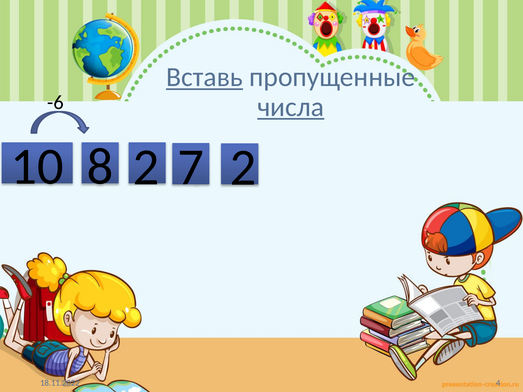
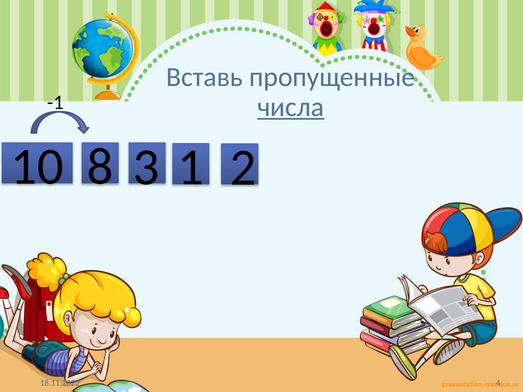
Вставь underline: present -> none (205, 77)
-6: -6 -> -1 (56, 102)
10 2: 2 -> 3 (146, 168)
7: 7 -> 1 (191, 168)
